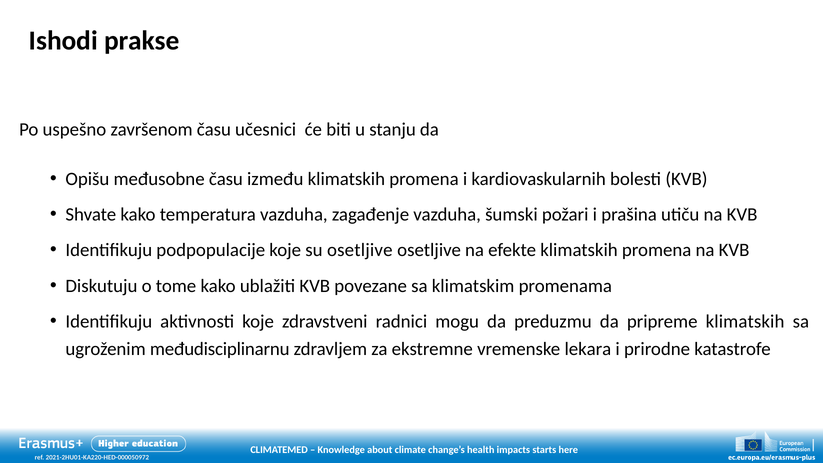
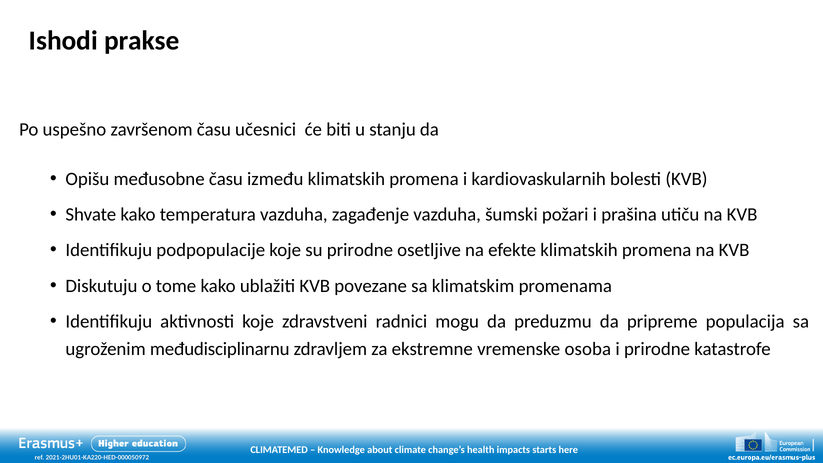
su osetljive: osetljive -> prirodne (360, 250)
pripreme klimatskih: klimatskih -> populacija (745, 322)
lekara: lekara -> osoba (588, 349)
